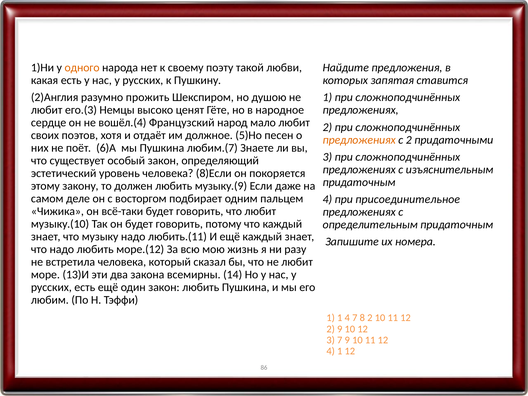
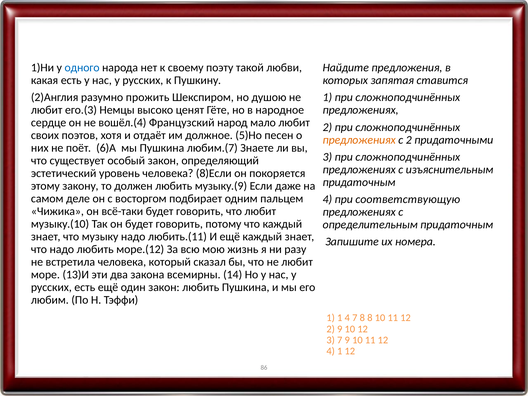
одного colour: orange -> blue (82, 68)
присоединительное: присоединительное -> соответствующую (408, 199)
8 2: 2 -> 8 (370, 318)
